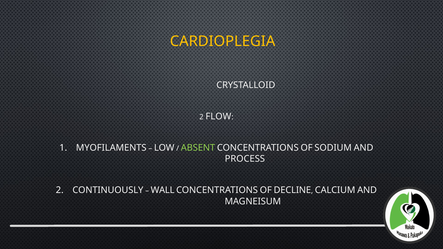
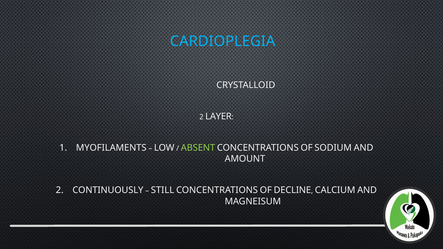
CARDIOPLEGIA colour: yellow -> light blue (223, 41)
FLOW: FLOW -> LAYER (219, 116)
PROCESS: PROCESS -> AMOUNT (245, 159)
WALL: WALL -> STILL (163, 190)
